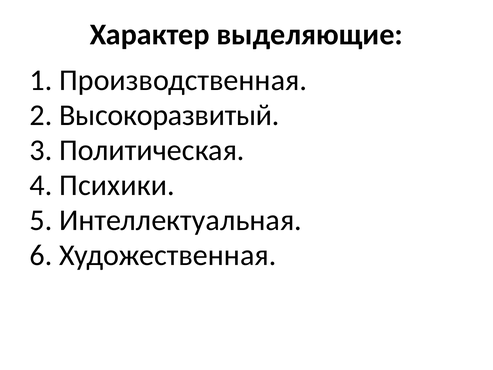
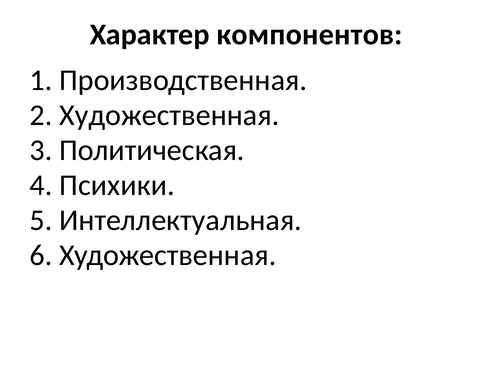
выделяющие: выделяющие -> компонентов (309, 35)
2 Высокоразвитый: Высокоразвитый -> Художественная (169, 115)
